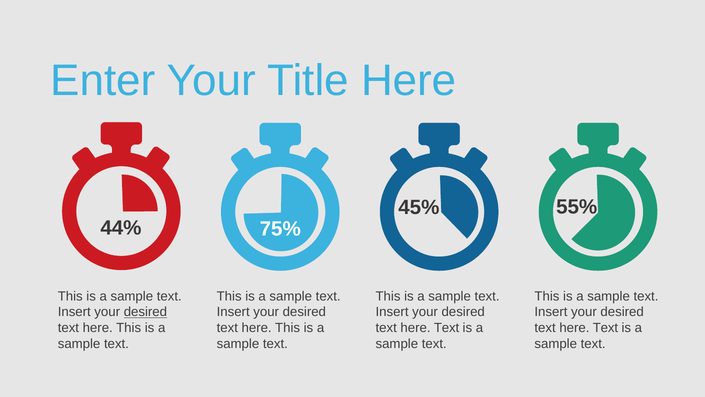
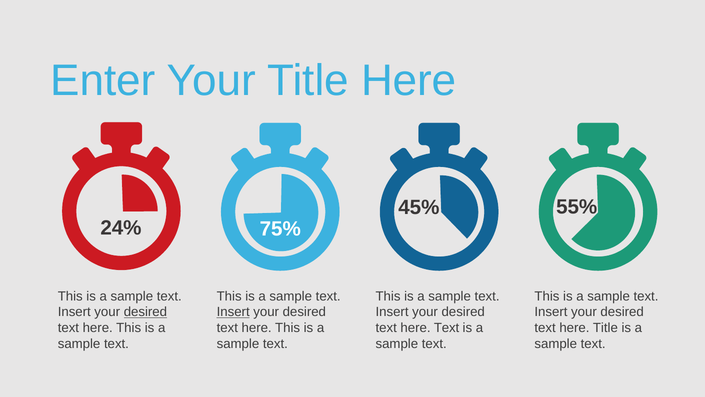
44%: 44% -> 24% (121, 228)
Insert underline: none -> present (233, 312)
Text: Text -> Title (605, 328)
